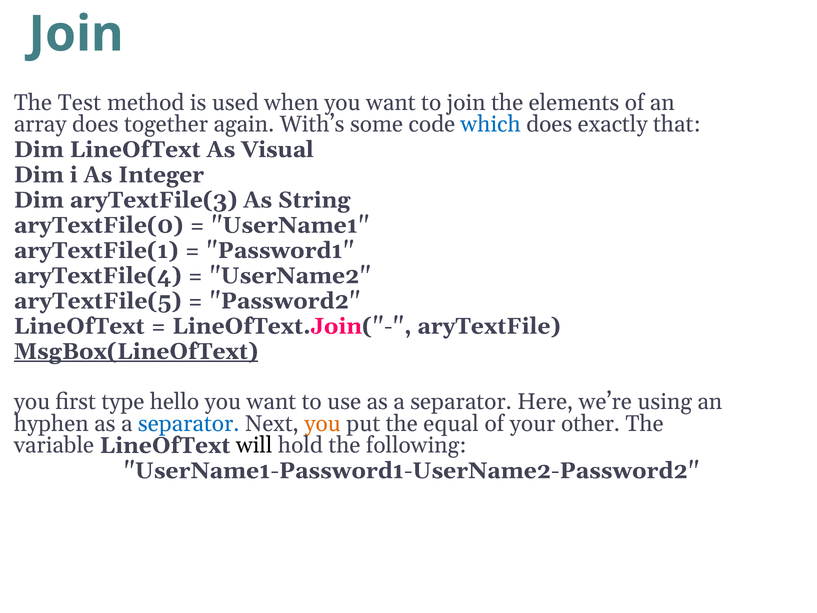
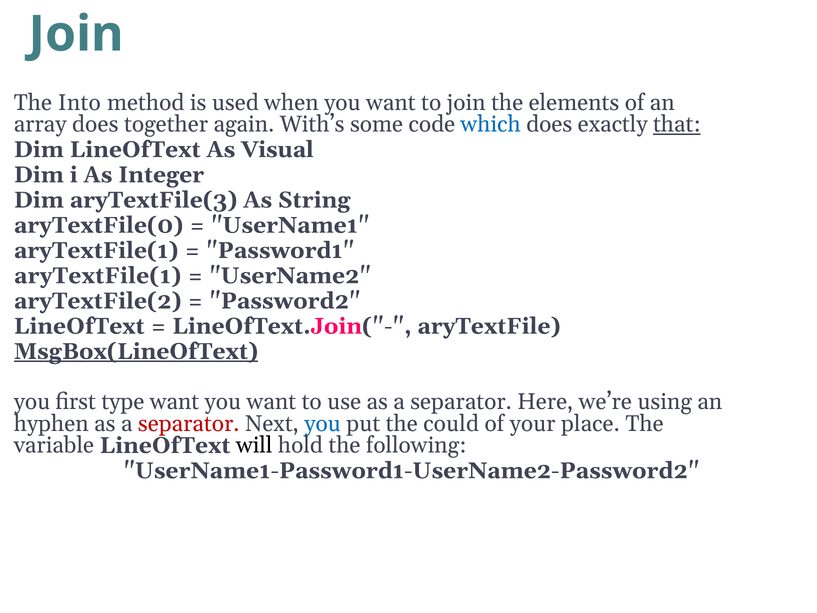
Test: Test -> Into (79, 102)
that underline: none -> present (677, 124)
aryTextFile(4: aryTextFile(4 -> aryTextFile(1 (98, 276)
aryTextFile(5: aryTextFile(5 -> aryTextFile(2 (98, 301)
type hello: hello -> want (175, 402)
separator colour: blue -> red (189, 423)
you colour: orange -> blue (323, 423)
equal: equal -> could (451, 423)
other: other -> place (590, 423)
